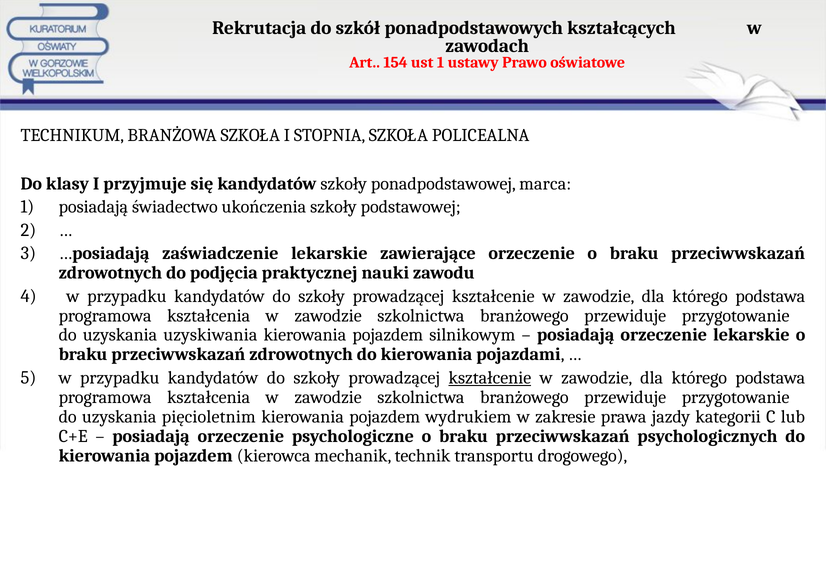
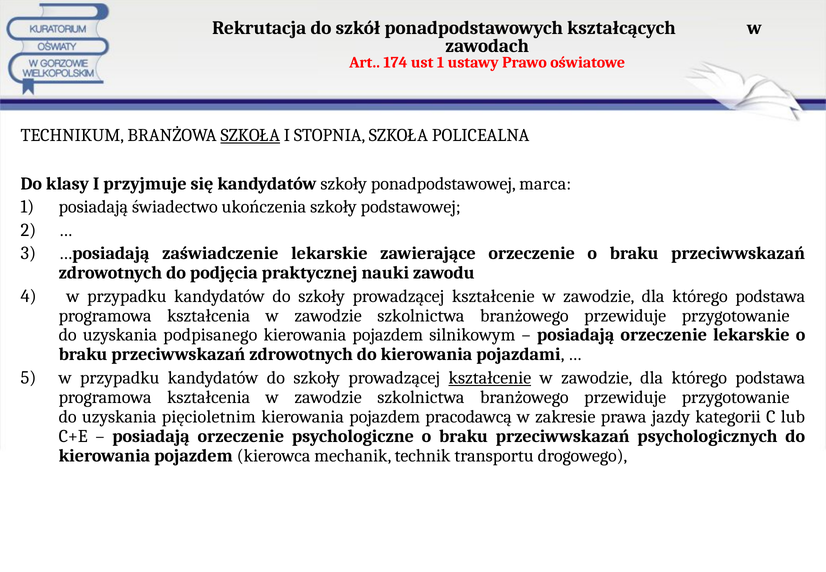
154: 154 -> 174 (395, 62)
SZKOŁA underline: none -> present (250, 135)
uzyskiwania: uzyskiwania -> podpisanego (210, 335)
wydrukiem: wydrukiem -> pracodawcą (469, 417)
